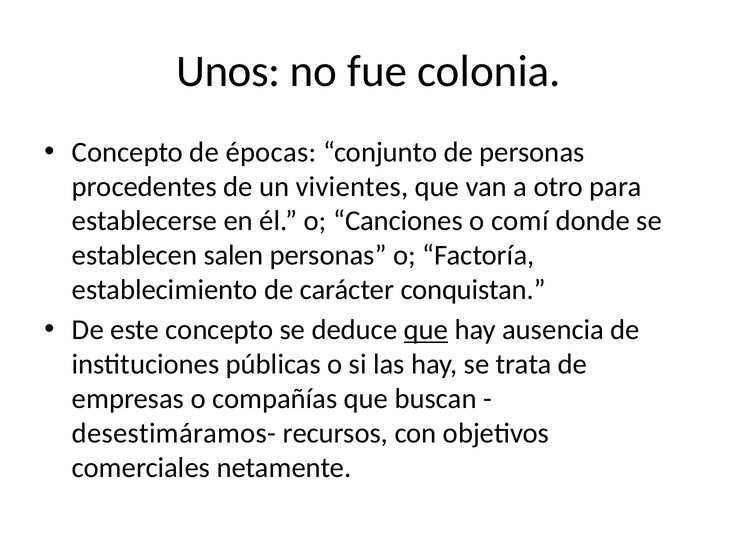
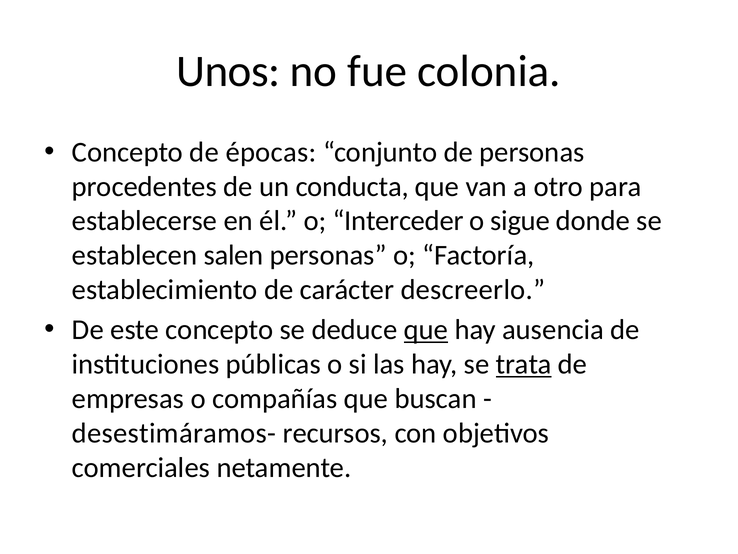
vivientes: vivientes -> conducta (352, 186)
Canciones: Canciones -> Interceder (398, 221)
comí: comí -> sigue (520, 221)
conquistan: conquistan -> descreerlo (473, 290)
trata underline: none -> present (524, 364)
